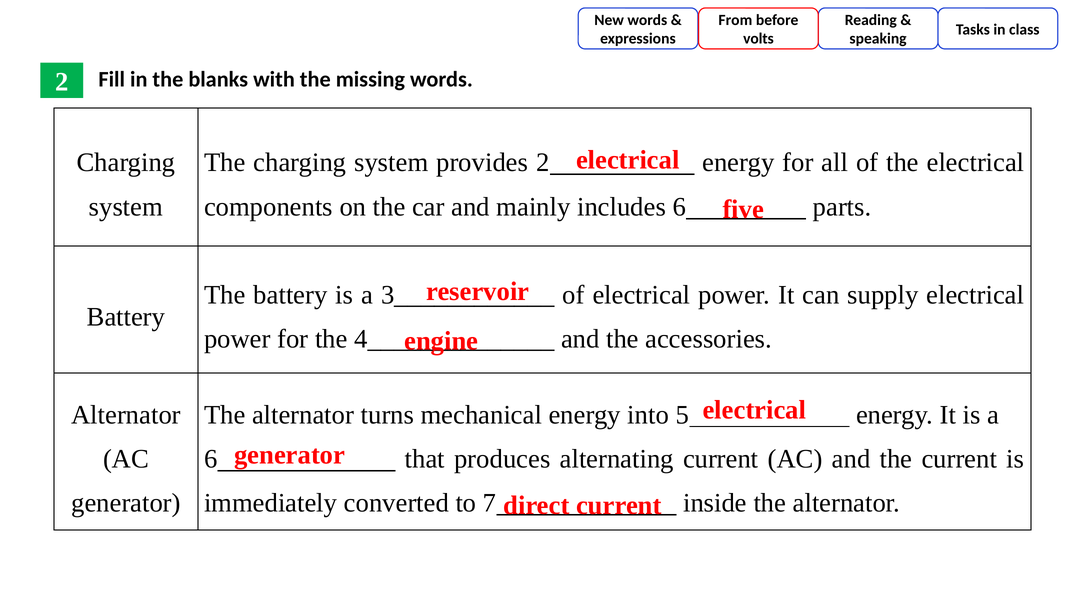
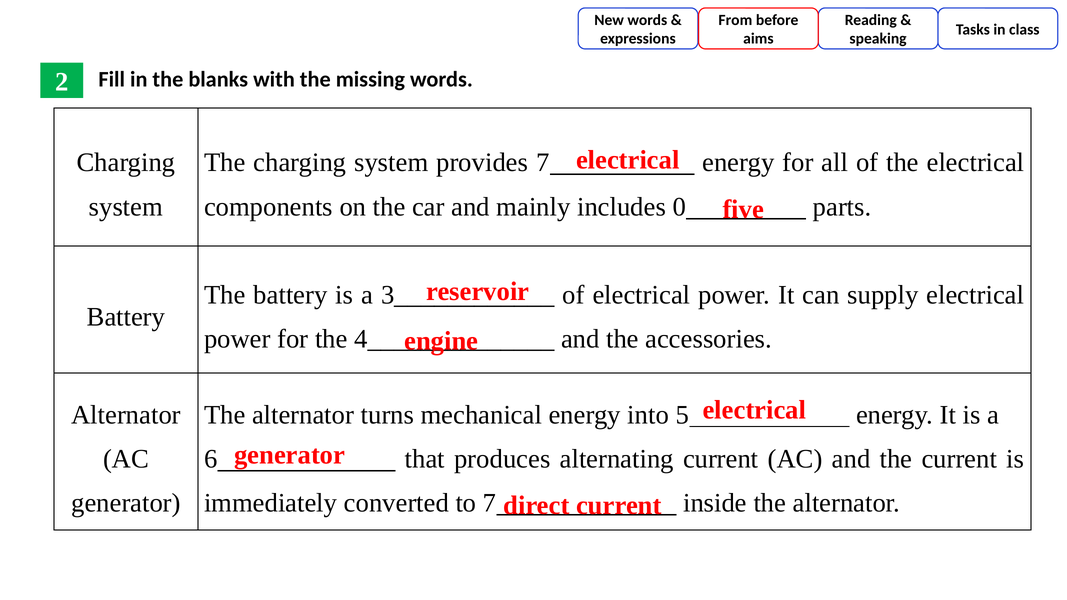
volts: volts -> aims (758, 39)
provides 2: 2 -> 7 (543, 163)
includes 6: 6 -> 0 (679, 207)
